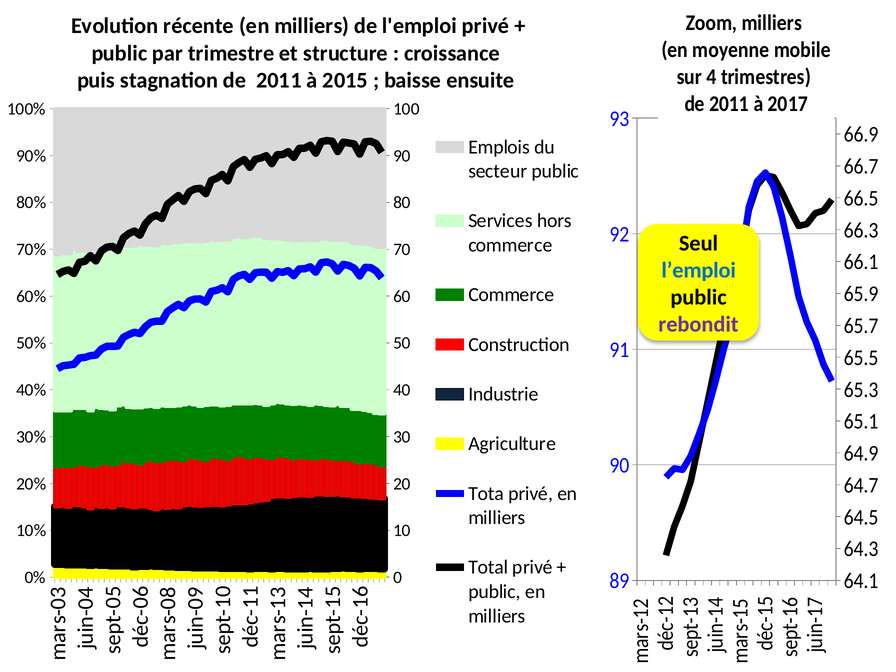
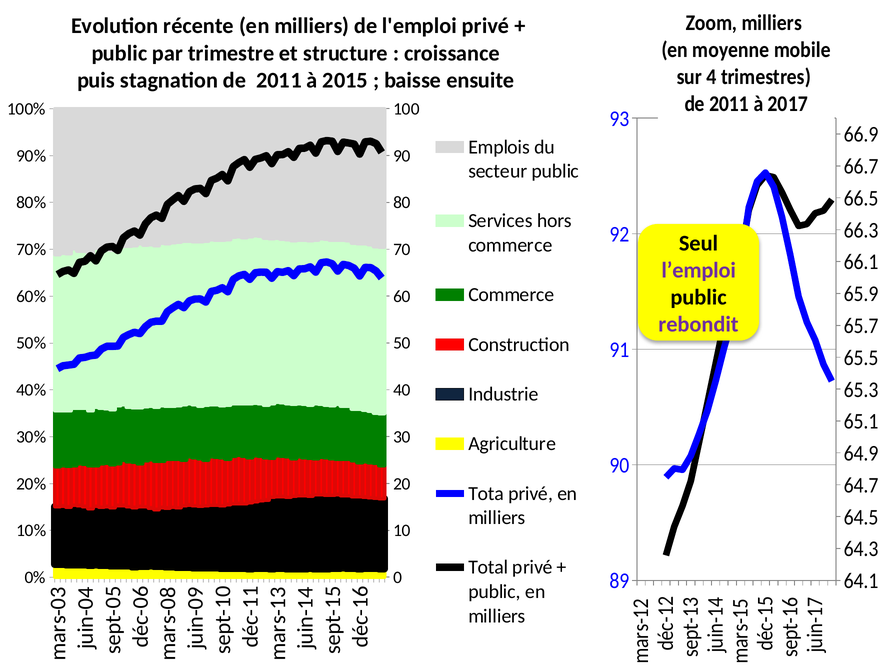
l’emploi colour: blue -> purple (699, 270)
